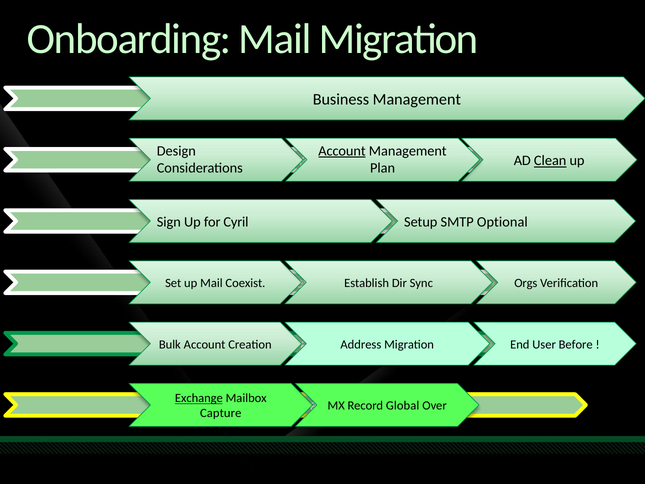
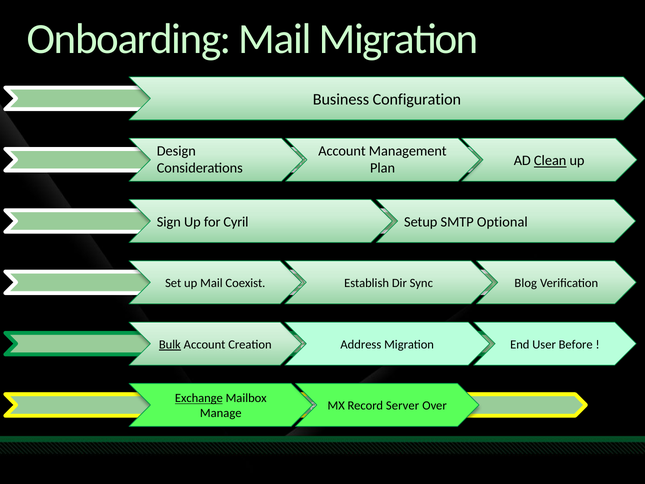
Business Management: Management -> Configuration (417, 99)
Account underline: present -> none (342, 151)
Orgs: Orgs -> Blog (526, 283)
Bulk underline: none -> present (170, 344)
Global: Global -> Server (403, 406)
Capture: Capture -> Manage (221, 413)
